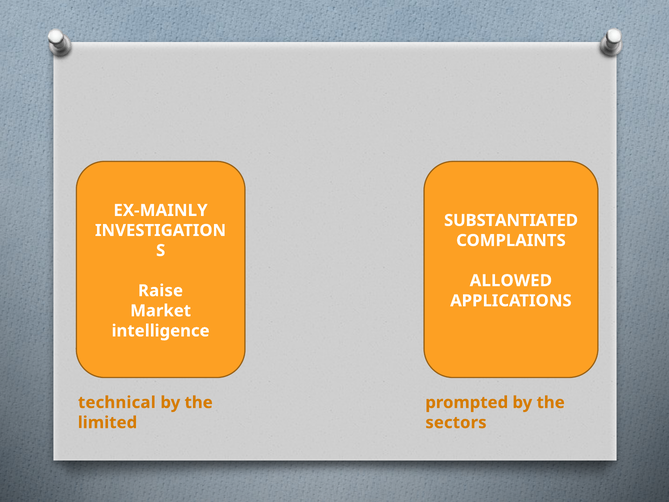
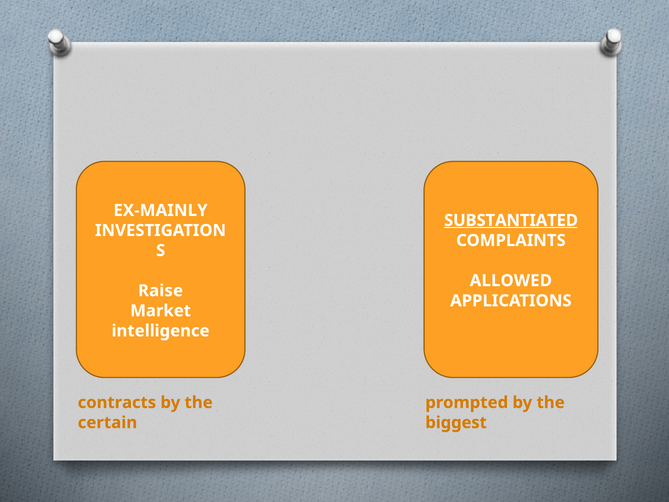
SUBSTANTIATED underline: none -> present (511, 220)
technical: technical -> contracts (117, 402)
limited: limited -> certain (107, 422)
sectors: sectors -> biggest (456, 422)
